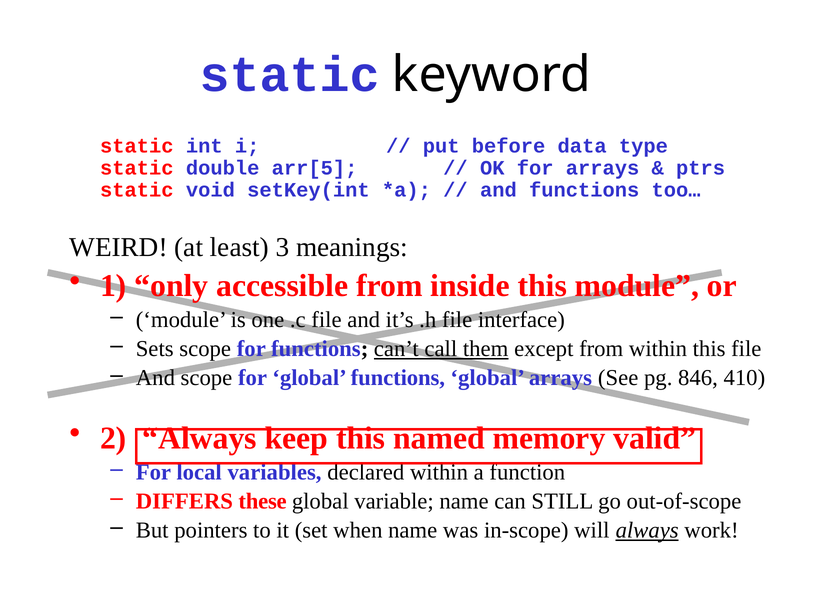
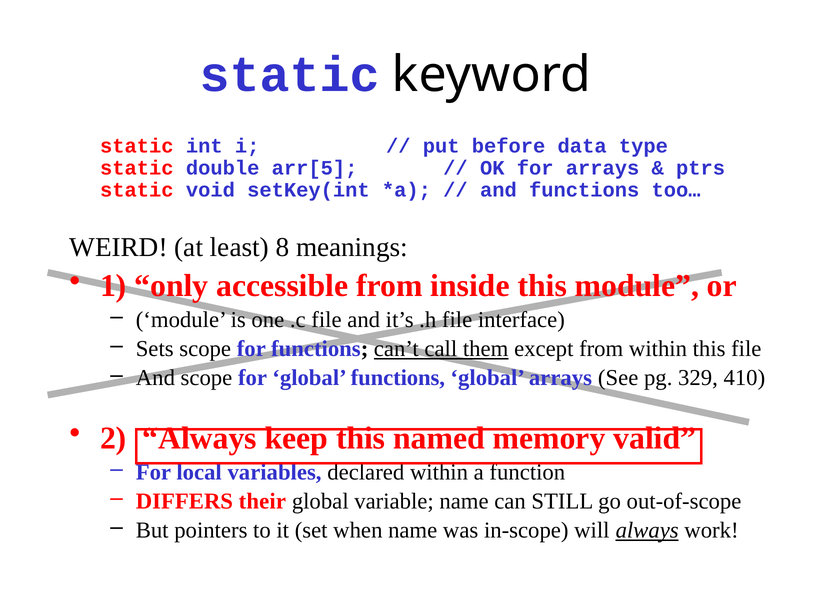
3: 3 -> 8 (282, 247)
846: 846 -> 329 (698, 378)
these: these -> their (262, 501)
